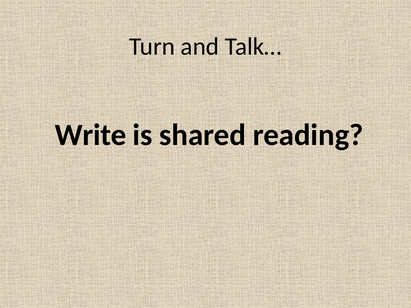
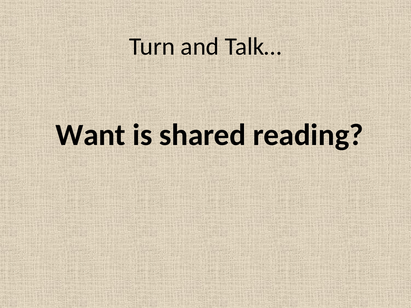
Write: Write -> Want (91, 135)
